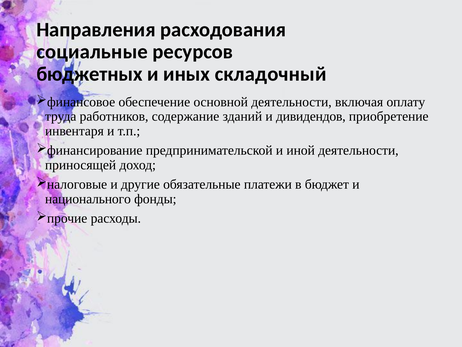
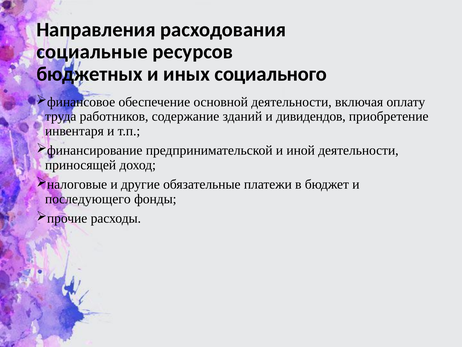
складочный: складочный -> социального (271, 74)
национального: национального -> последующего (88, 199)
